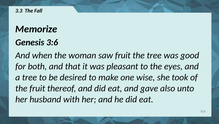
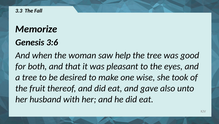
saw fruit: fruit -> help (123, 55)
